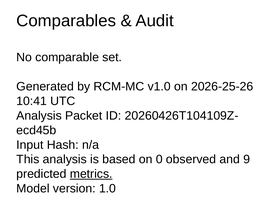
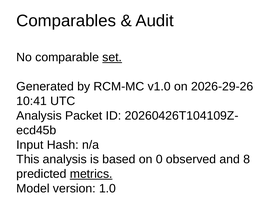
set underline: none -> present (112, 57)
2026-25-26: 2026-25-26 -> 2026-29-26 (222, 87)
9: 9 -> 8 (247, 160)
